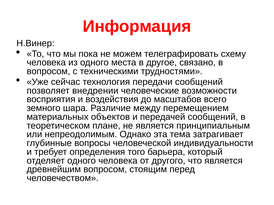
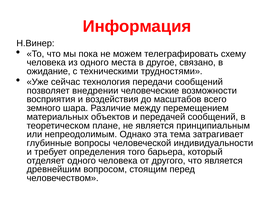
вопросом: вопросом -> ожидание (48, 71)
